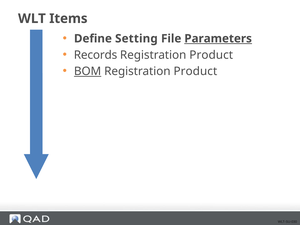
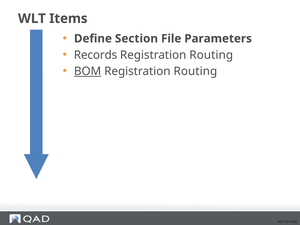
Setting: Setting -> Section (136, 39)
Parameters underline: present -> none (218, 39)
Product: Product -> Routing (211, 55)
Product: Product -> Routing (195, 71)
